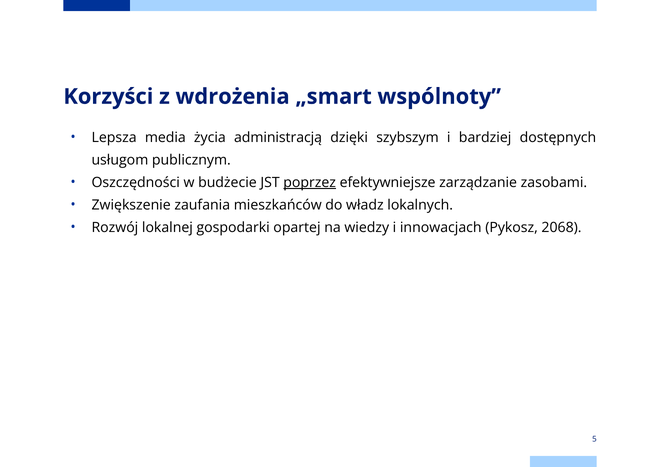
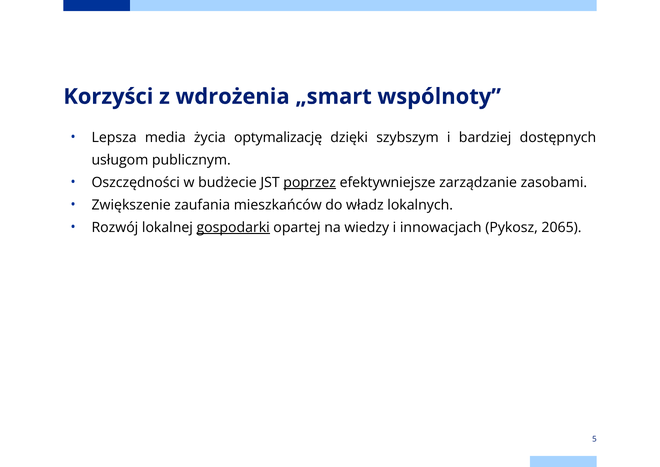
administracją: administracją -> optymalizację (278, 137)
gospodarki underline: none -> present (233, 227)
2068: 2068 -> 2065 (562, 227)
